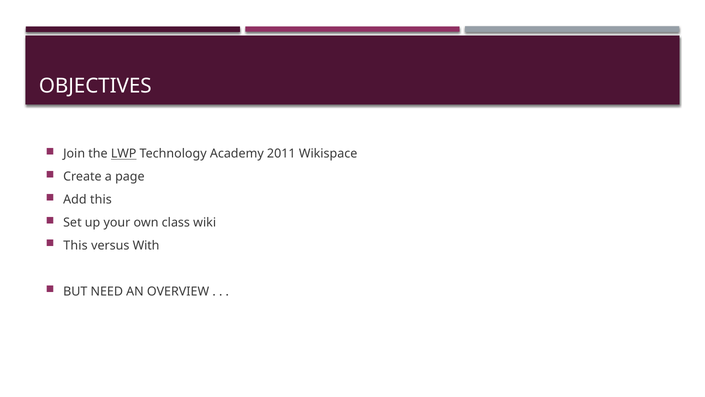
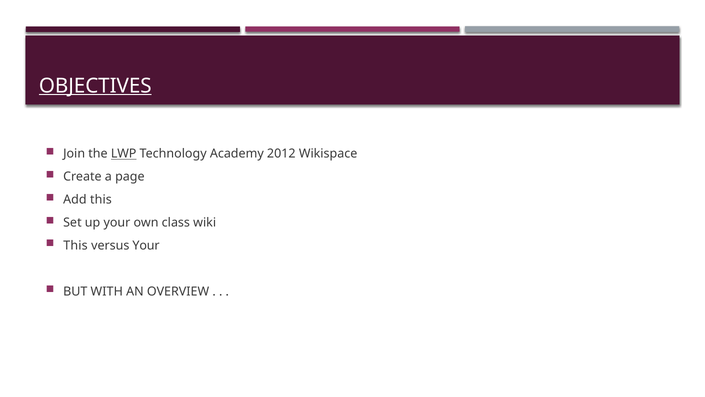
OBJECTIVES underline: none -> present (95, 86)
2011: 2011 -> 2012 (281, 154)
versus With: With -> Your (146, 245)
NEED: NEED -> WITH (107, 291)
